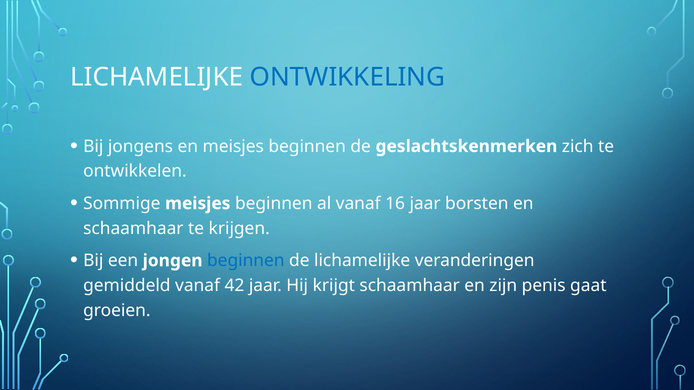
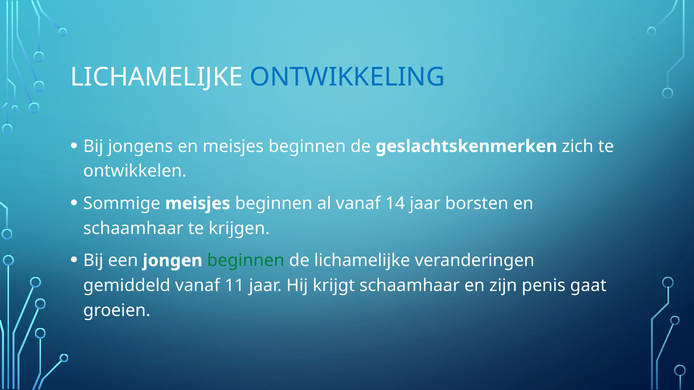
16: 16 -> 14 (395, 204)
beginnen colour: blue -> green (246, 261)
42: 42 -> 11 (234, 286)
